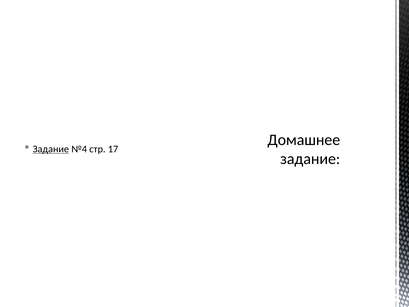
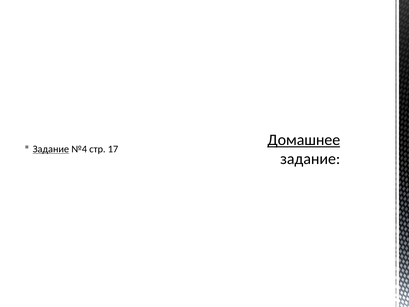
Домашнее underline: none -> present (304, 140)
